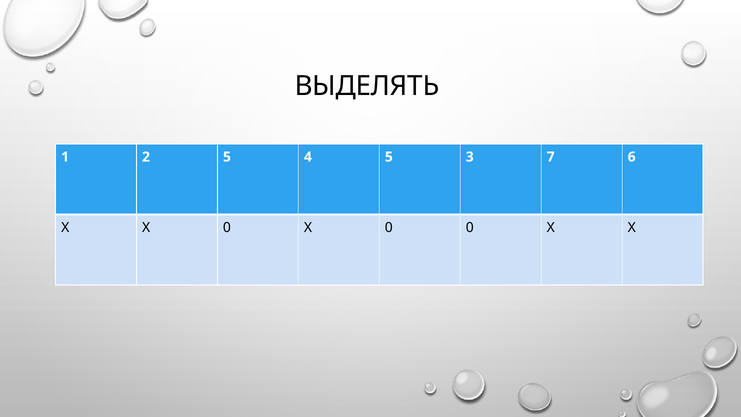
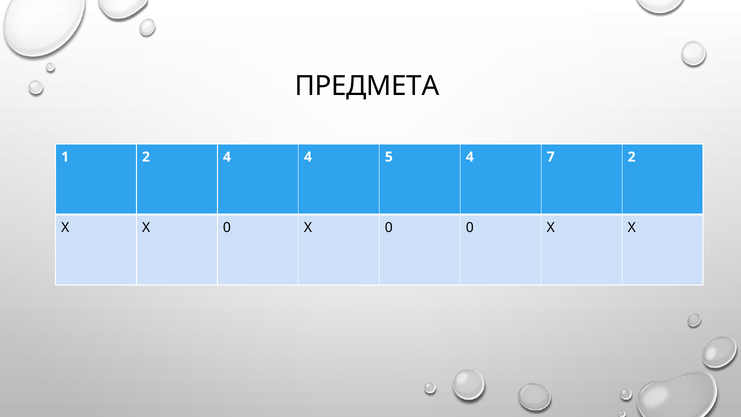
ВЫДЕЛЯТЬ: ВЫДЕЛЯТЬ -> ПРЕДМЕТА (367, 86)
2 5: 5 -> 4 (227, 157)
5 3: 3 -> 4 (470, 157)
7 6: 6 -> 2 (632, 157)
